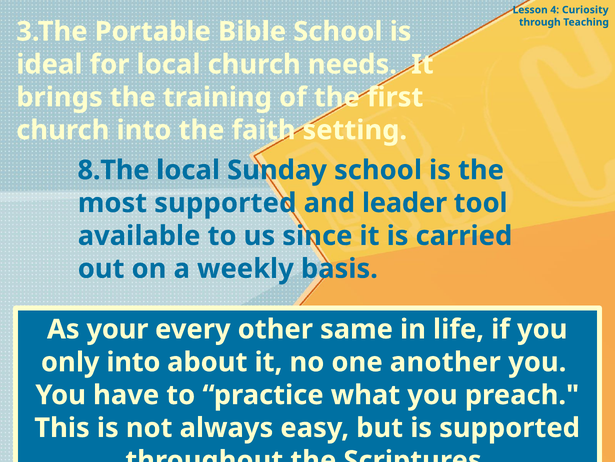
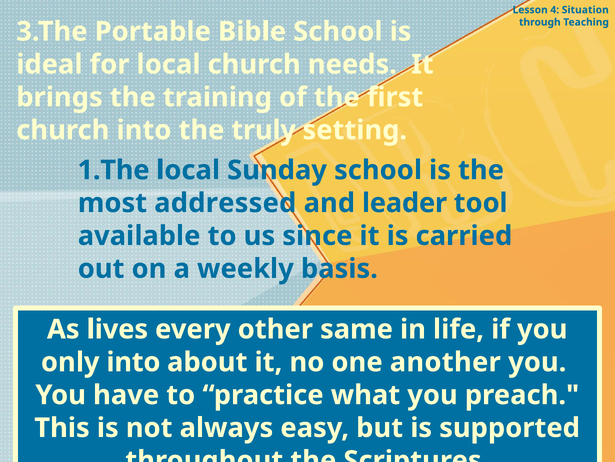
Curiosity: Curiosity -> Situation (585, 10)
faith: faith -> truly (264, 130)
8.The: 8.The -> 1.The (114, 170)
most supported: supported -> addressed (225, 203)
your: your -> lives (117, 329)
